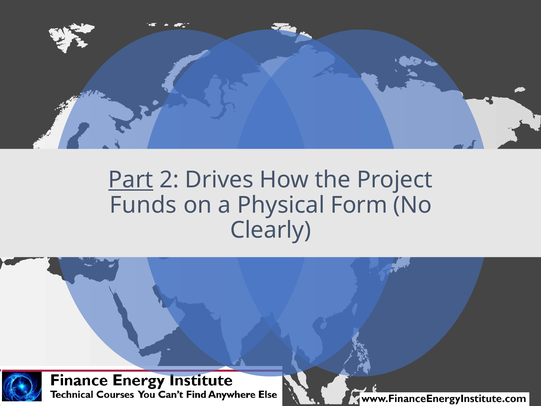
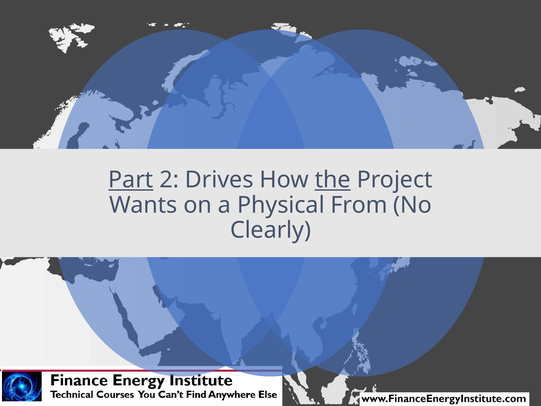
the underline: none -> present (333, 180)
Funds: Funds -> Wants (143, 205)
Form: Form -> From (359, 205)
